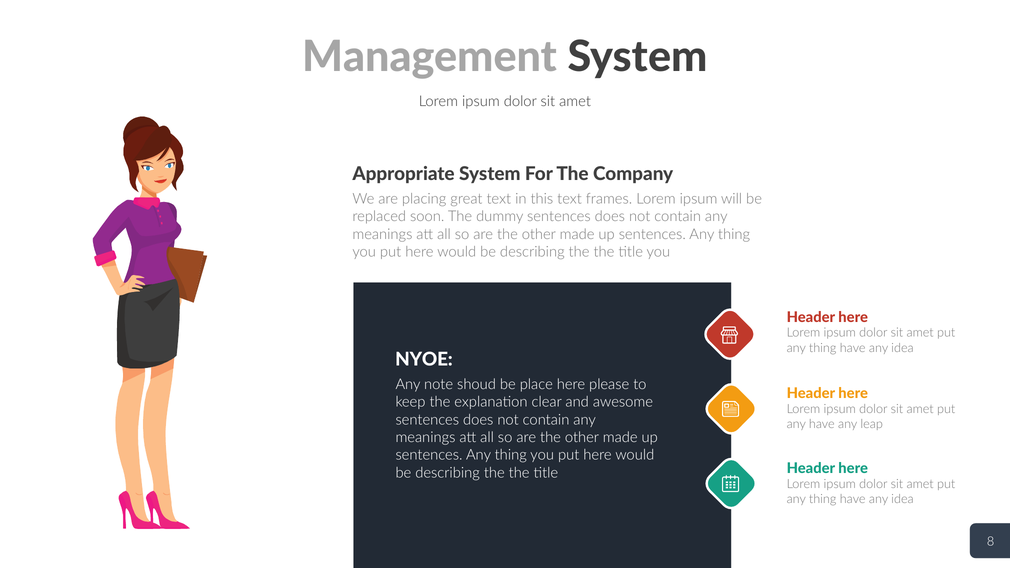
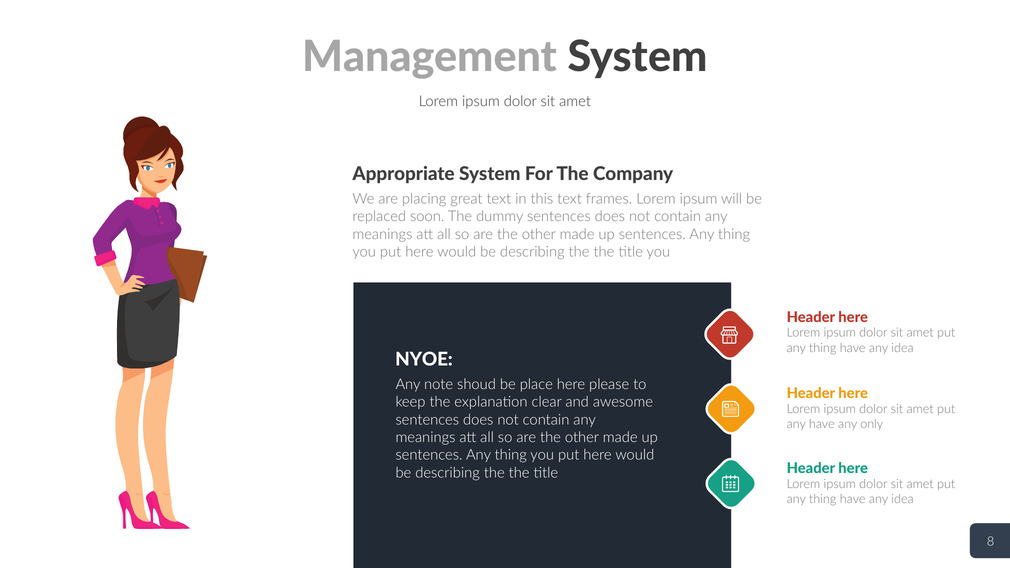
leap: leap -> only (872, 424)
